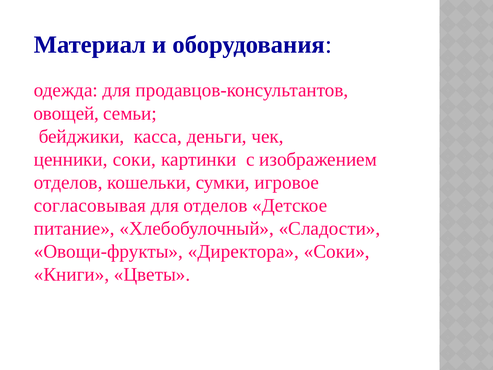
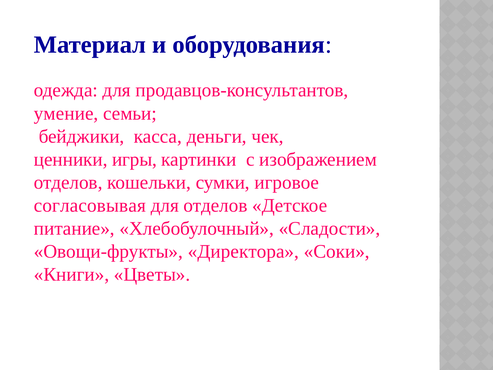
овощей: овощей -> умение (66, 113)
ценники соки: соки -> игры (135, 159)
